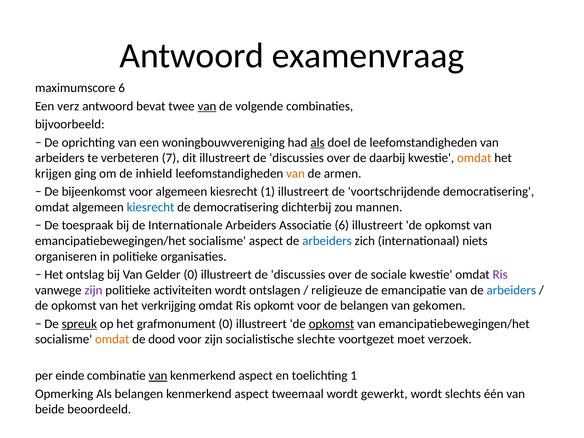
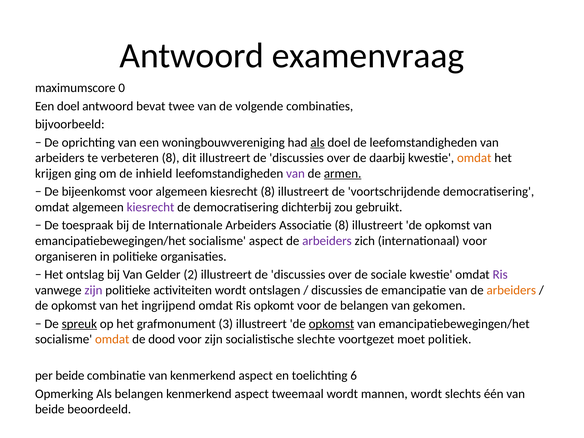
maximumscore 6: 6 -> 0 (122, 88)
Een verz: verz -> doel (68, 106)
van underline: present -> none (207, 106)
verbeteren 7: 7 -> 8 (171, 158)
van colour: orange -> purple (295, 174)
armen underline: none -> present (343, 174)
kiesrecht 1: 1 -> 8 (268, 192)
kiesrecht colour: blue -> purple (151, 207)
mannen: mannen -> gebruikt (379, 207)
Associatie 6: 6 -> 8 (342, 225)
arbeiders colour: blue -> purple (327, 241)
internationaal niets: niets -> voor (475, 241)
Gelder 0: 0 -> 2 (191, 275)
religieuze: religieuze -> discussies (337, 290)
arbeiders colour: blue -> orange (511, 290)
verkrijging: verkrijging -> ingrijpend (169, 306)
grafmonument 0: 0 -> 3 (226, 324)
verzoek: verzoek -> politiek (450, 339)
per einde: einde -> beide (70, 376)
van underline: present -> none (158, 376)
toelichting 1: 1 -> 6 (354, 376)
gewerkt: gewerkt -> mannen (384, 394)
